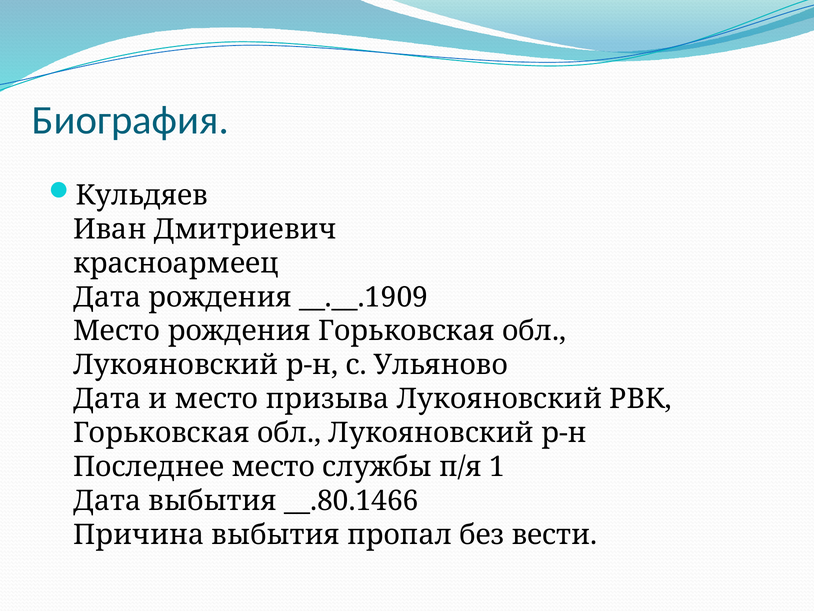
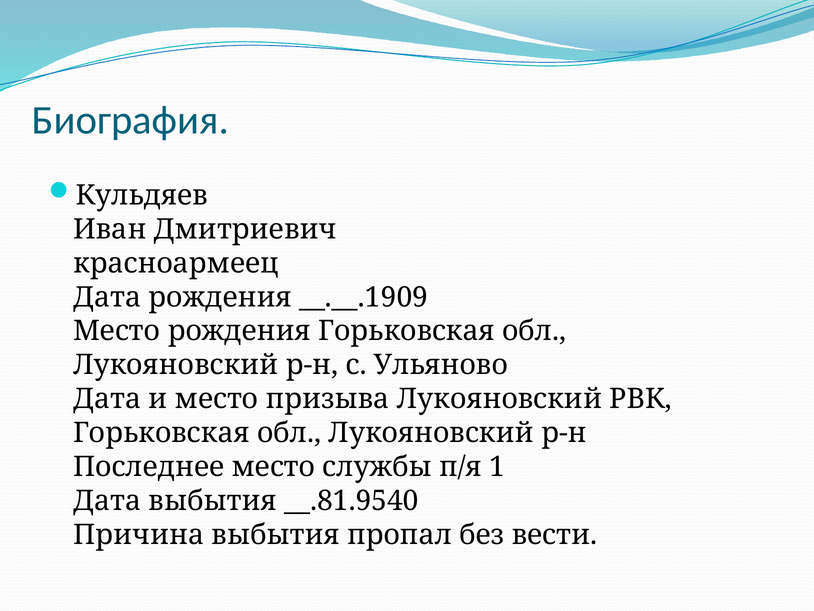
__.80.1466: __.80.1466 -> __.81.9540 (351, 500)
